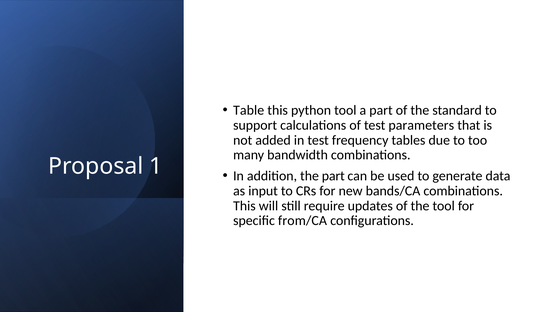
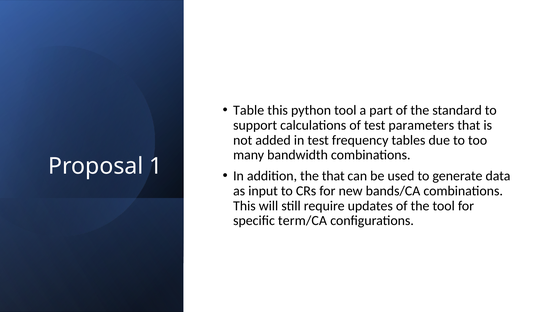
the part: part -> that (333, 176)
from/CA: from/CA -> term/CA (302, 220)
